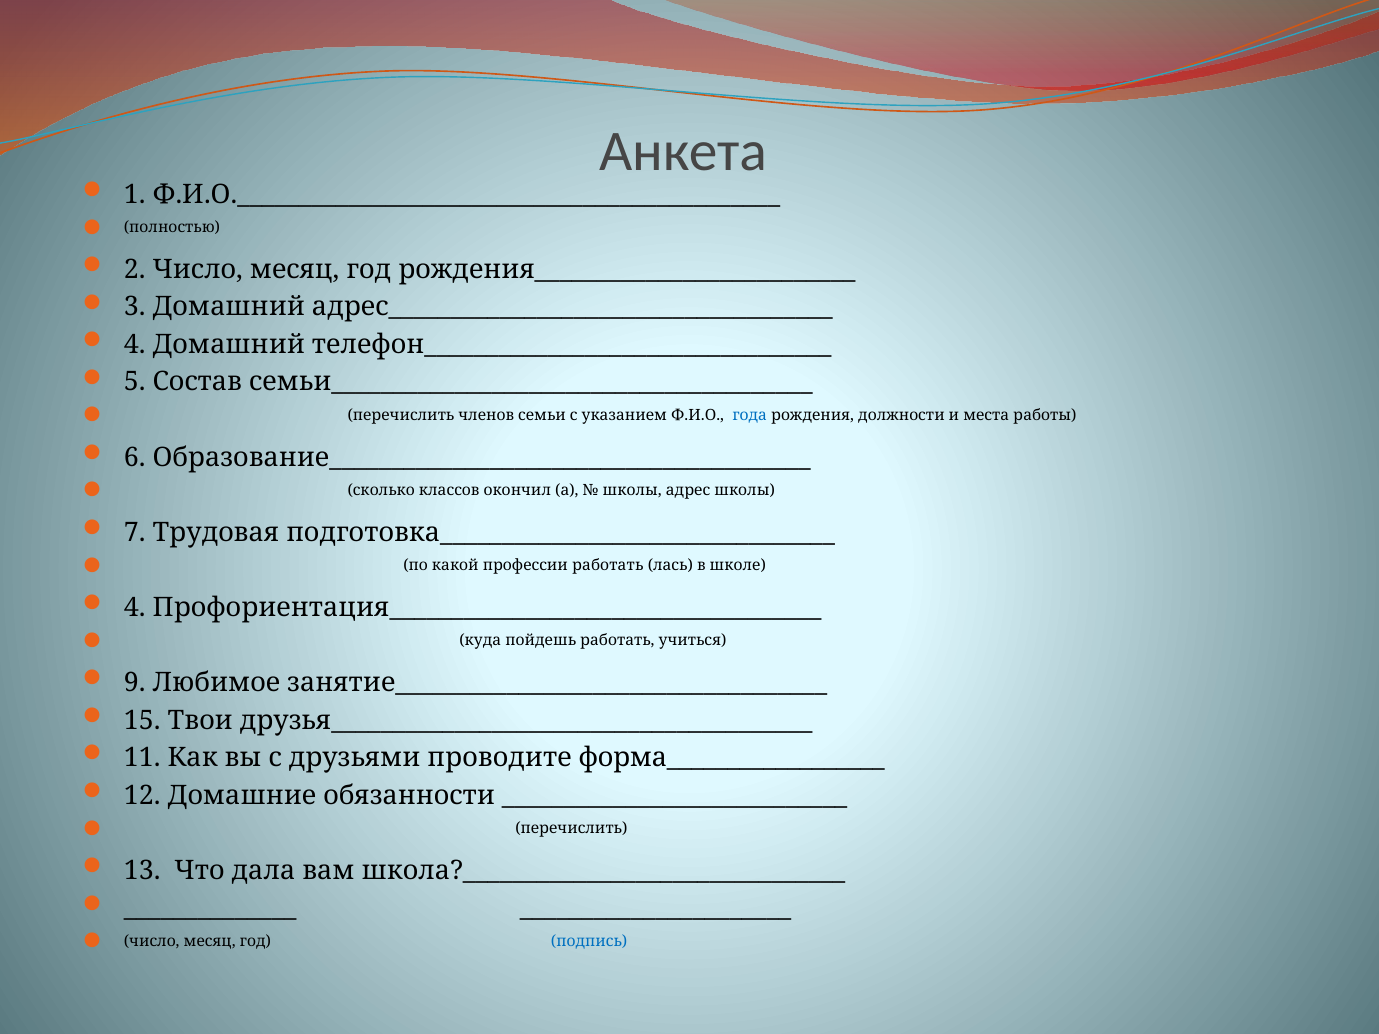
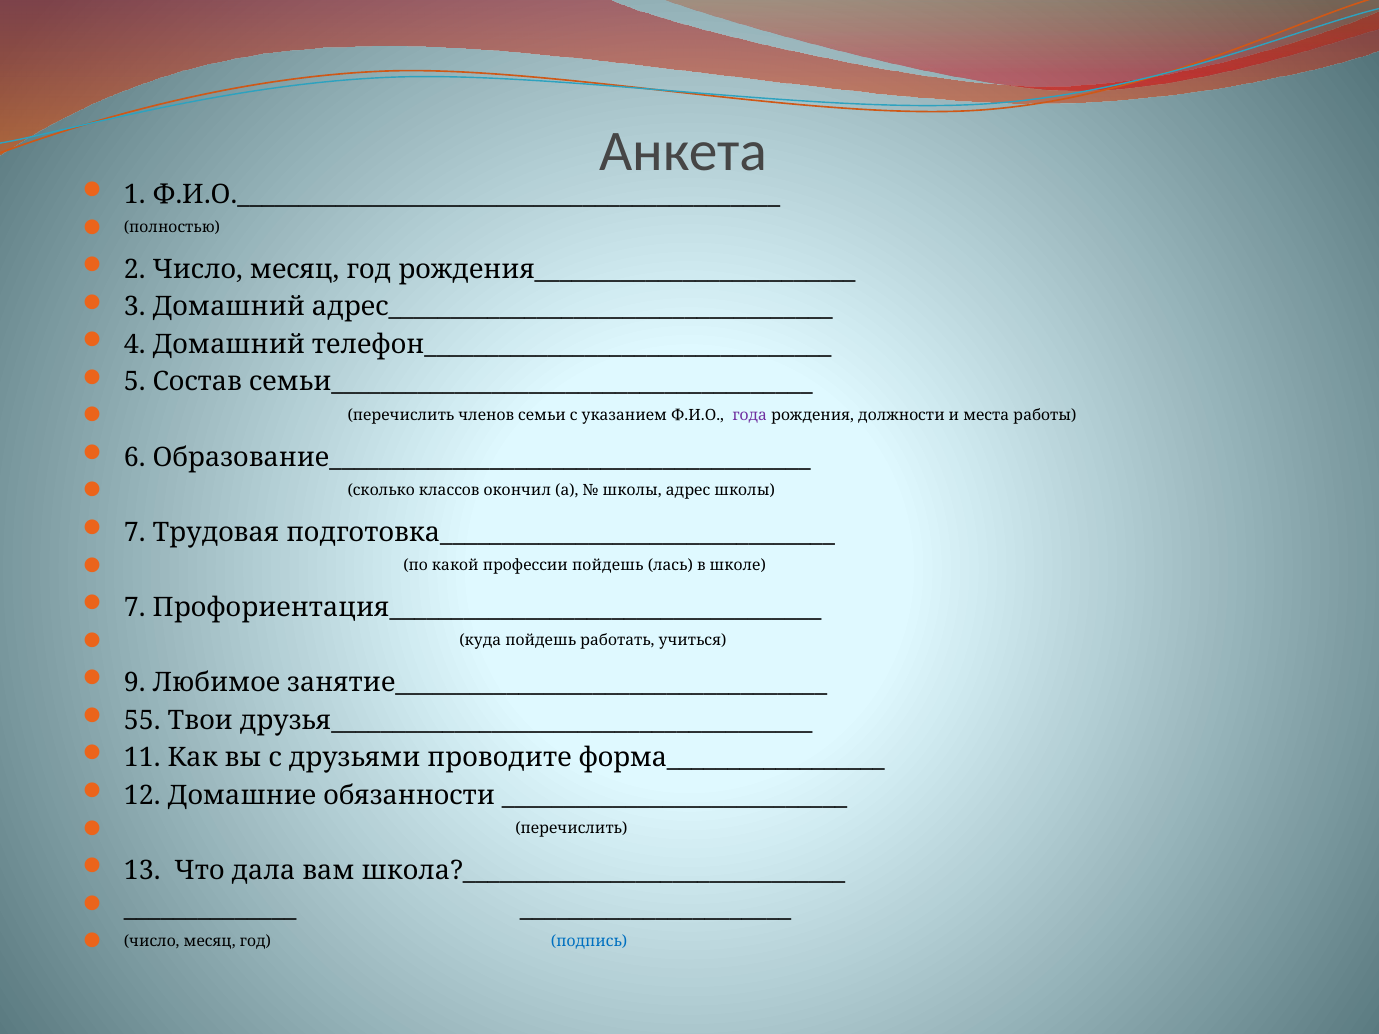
года colour: blue -> purple (750, 415)
профессии работать: работать -> пойдешь (608, 566)
4: 4 -> 7 (135, 608)
15: 15 -> 55 (142, 720)
